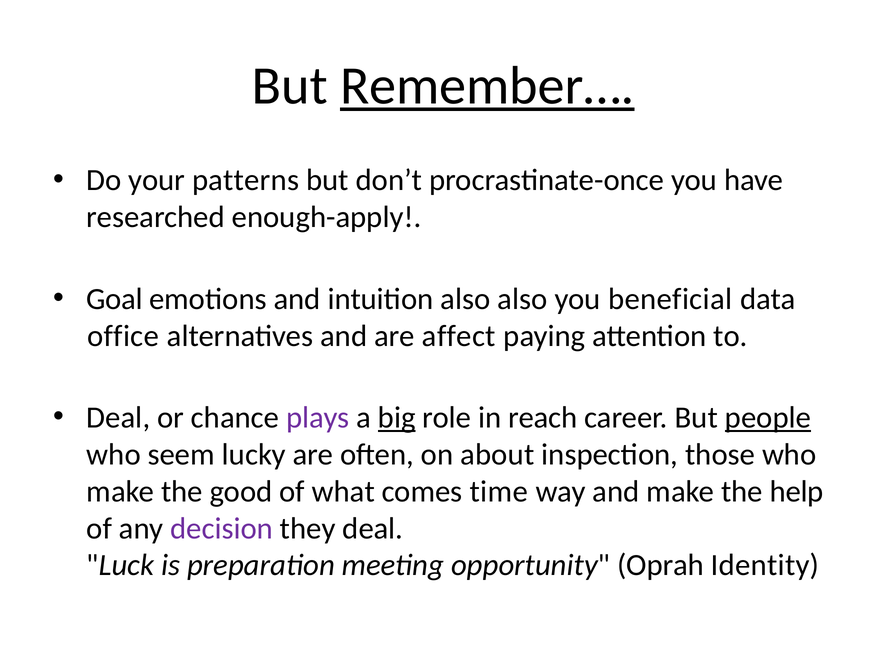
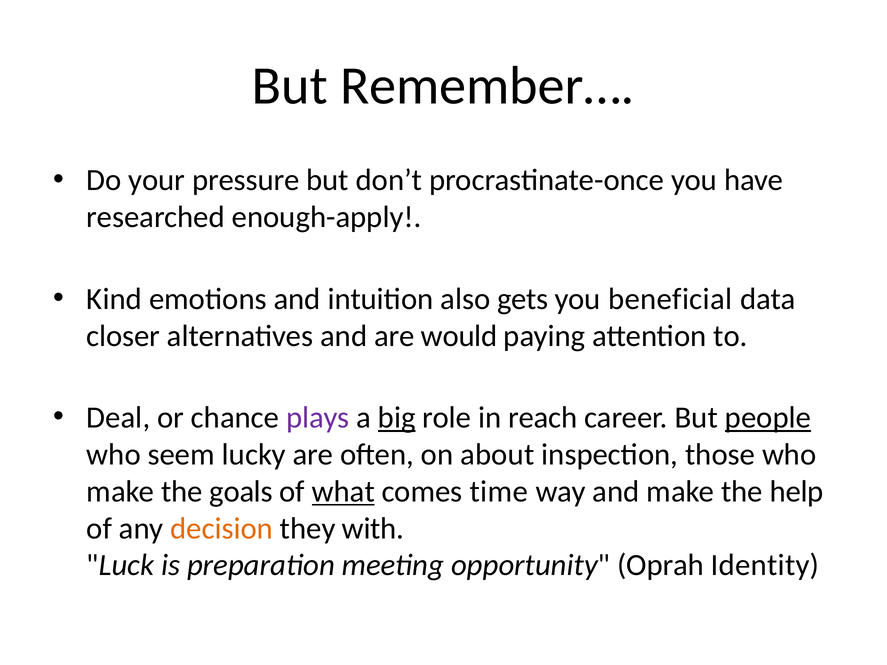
Remember… underline: present -> none (487, 86)
patterns: patterns -> pressure (246, 180)
Goal: Goal -> Kind (114, 299)
also also: also -> gets (523, 299)
office: office -> closer (123, 336)
affect: affect -> would (459, 336)
good: good -> goals (241, 492)
what underline: none -> present (343, 492)
decision colour: purple -> orange (222, 529)
they deal: deal -> with (373, 529)
